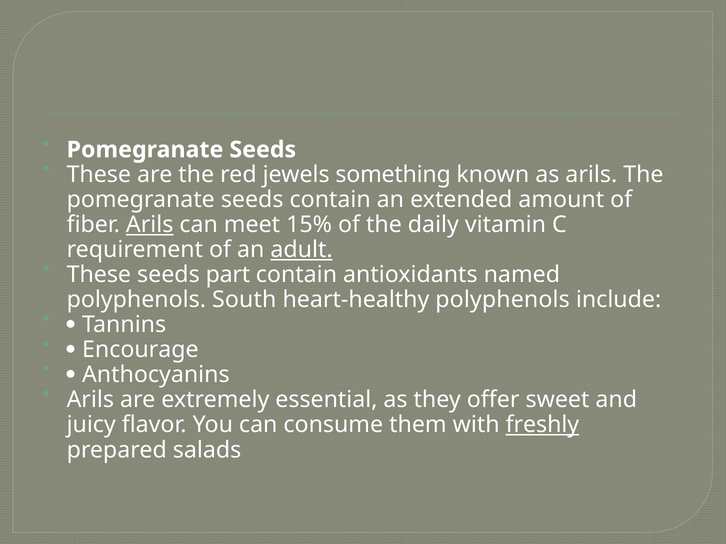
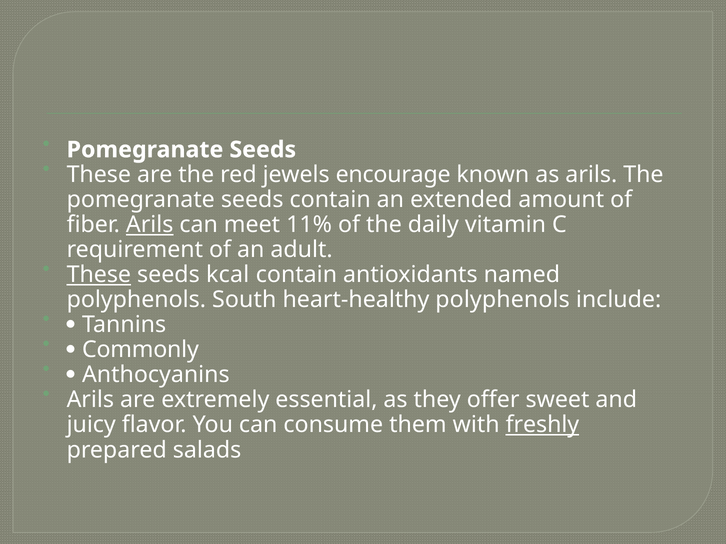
something: something -> encourage (393, 175)
15%: 15% -> 11% (309, 225)
adult underline: present -> none (302, 250)
These underline: none -> present (99, 275)
part: part -> kcal (228, 275)
Encourage: Encourage -> Commonly (140, 350)
